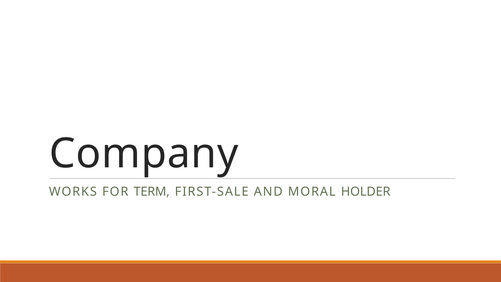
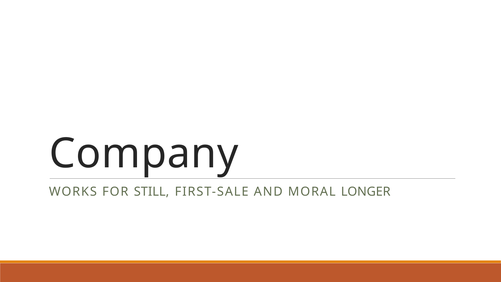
TERM: TERM -> STILL (152, 192)
HOLDER: HOLDER -> LONGER (366, 192)
